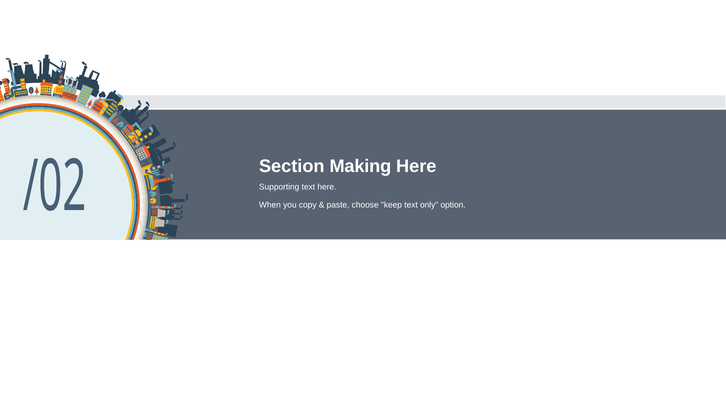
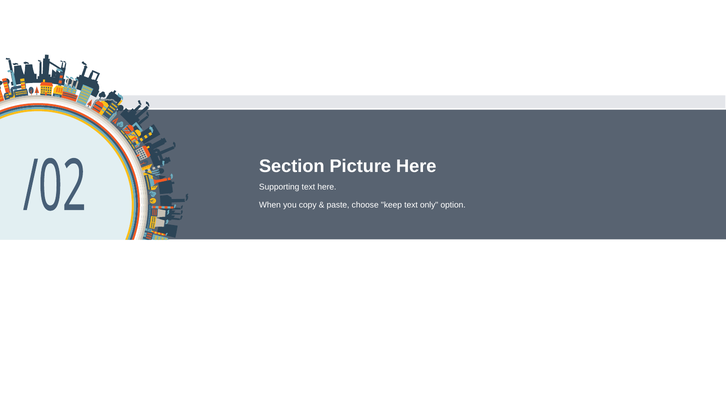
Making: Making -> Picture (360, 166)
